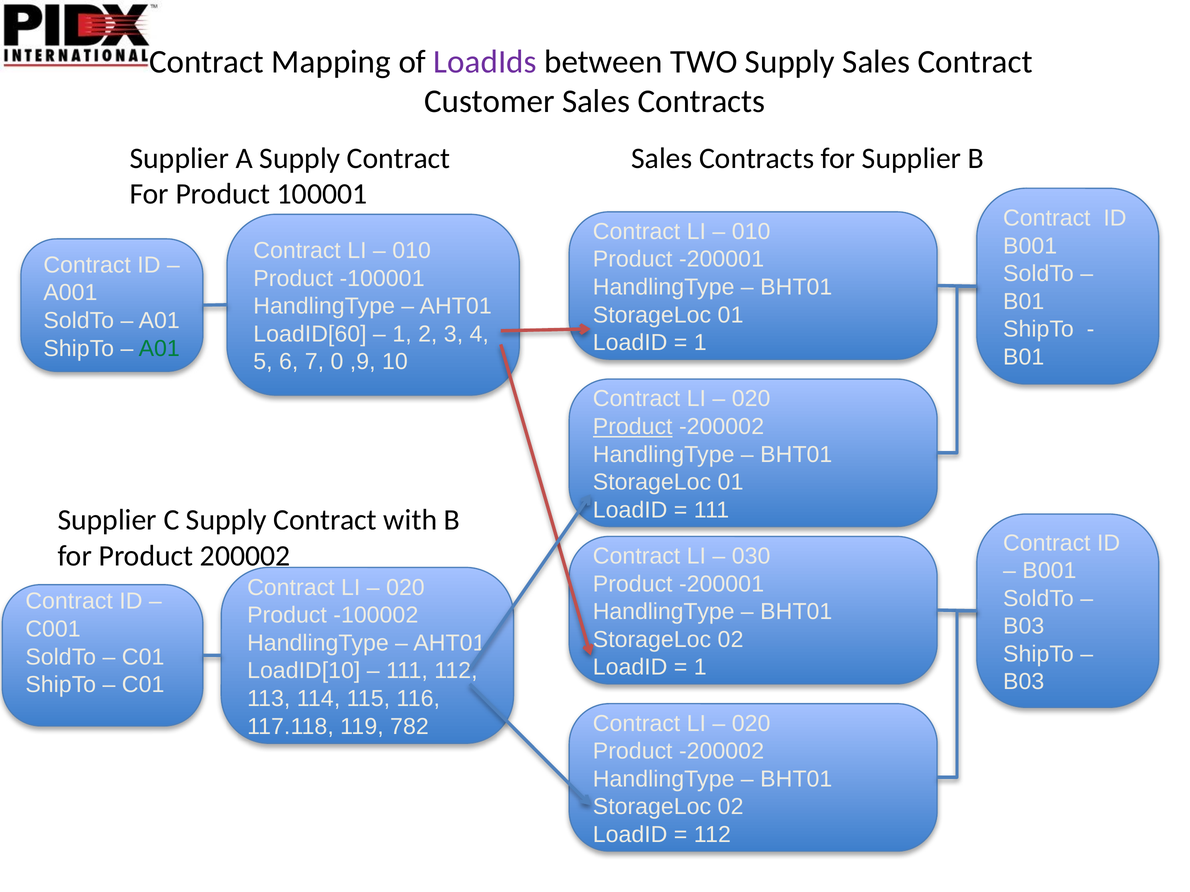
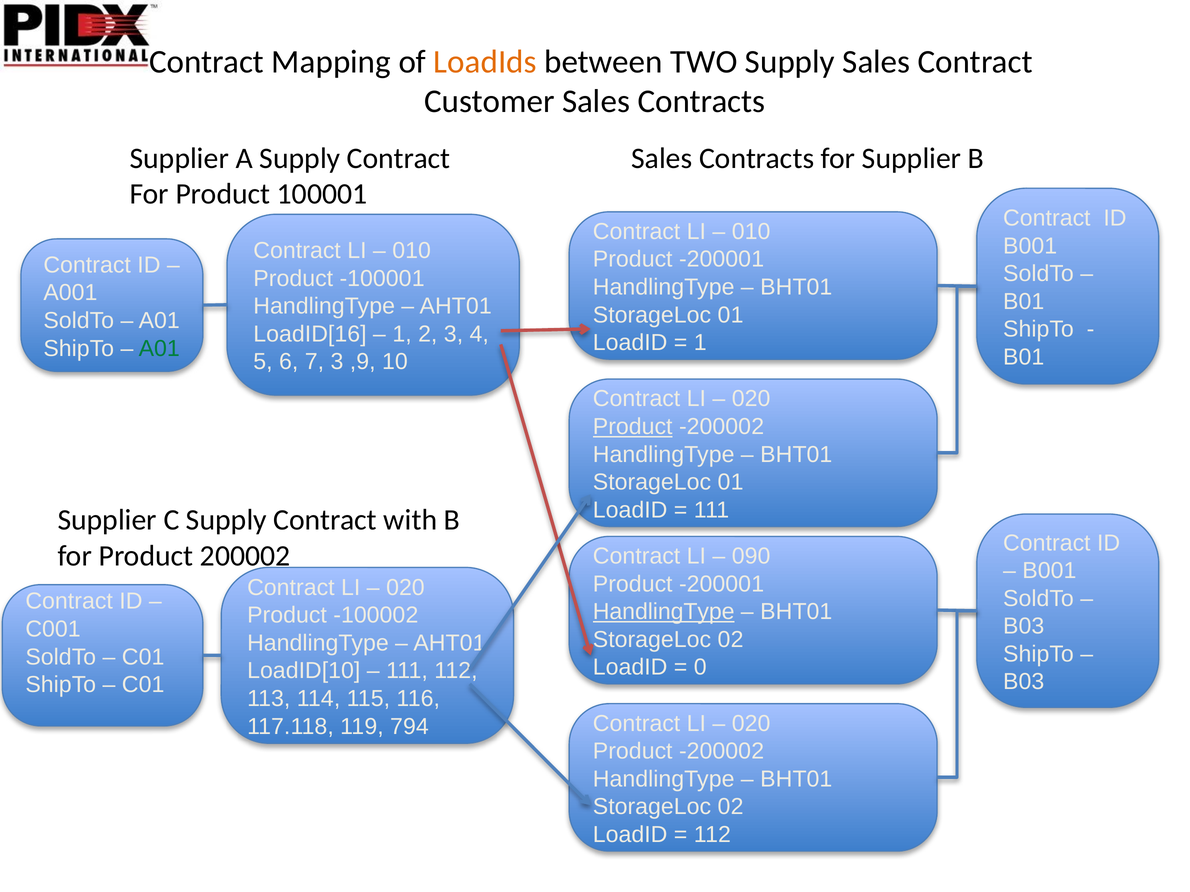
LoadIds colour: purple -> orange (485, 62)
LoadID[60: LoadID[60 -> LoadID[16 (310, 334)
7 0: 0 -> 3 (337, 362)
030: 030 -> 090 (751, 556)
HandlingType underline: none -> present (664, 612)
1: 1 -> 0 (700, 668)
782: 782 -> 794 (409, 727)
